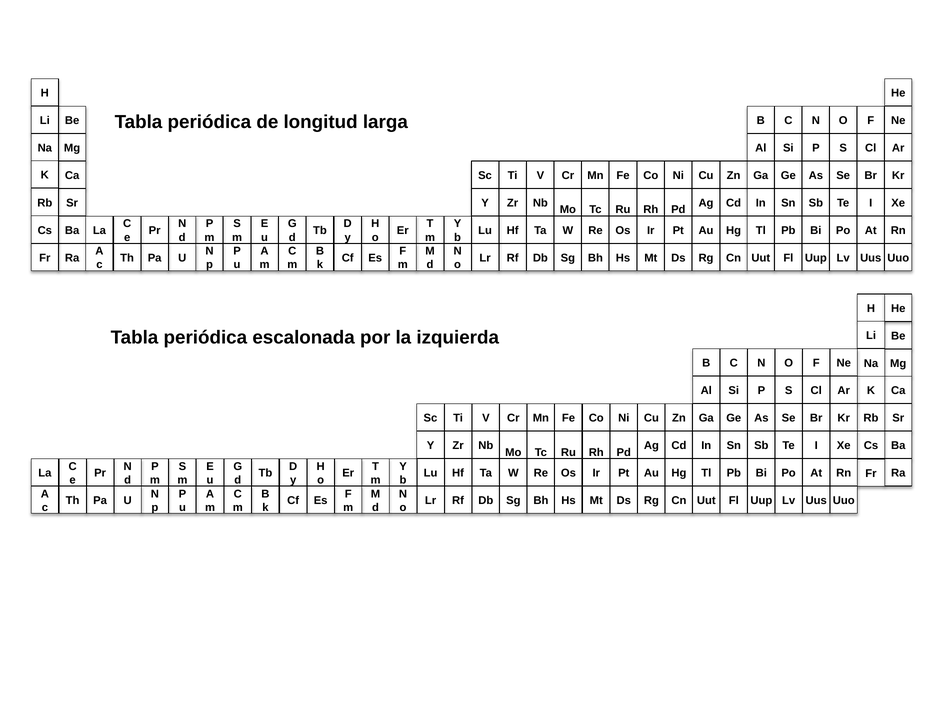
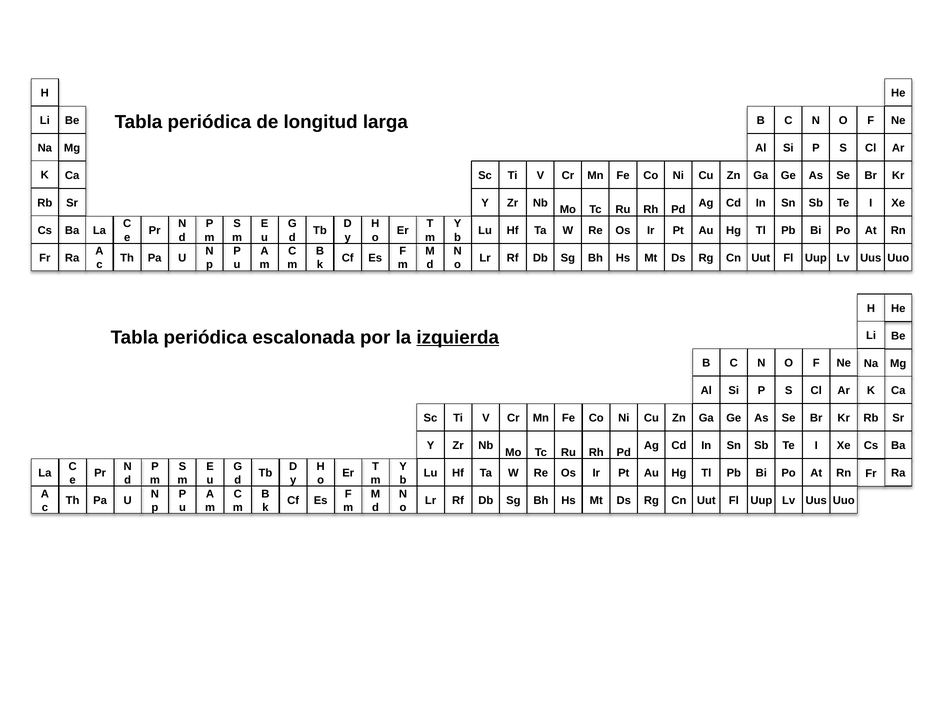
izquierda underline: none -> present (458, 338)
